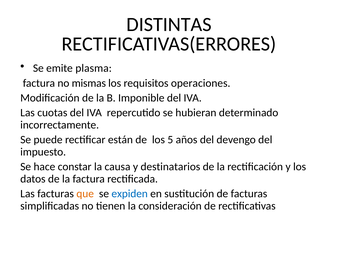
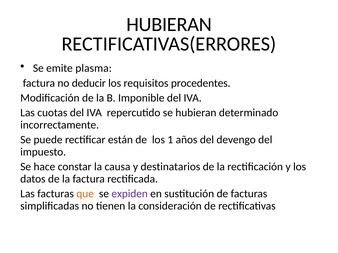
DISTINTAS: DISTINTAS -> HUBIERAN (169, 25)
mismas: mismas -> deducir (89, 83)
operaciones: operaciones -> procedentes (201, 83)
5: 5 -> 1 (170, 140)
expiden colour: blue -> purple (130, 194)
